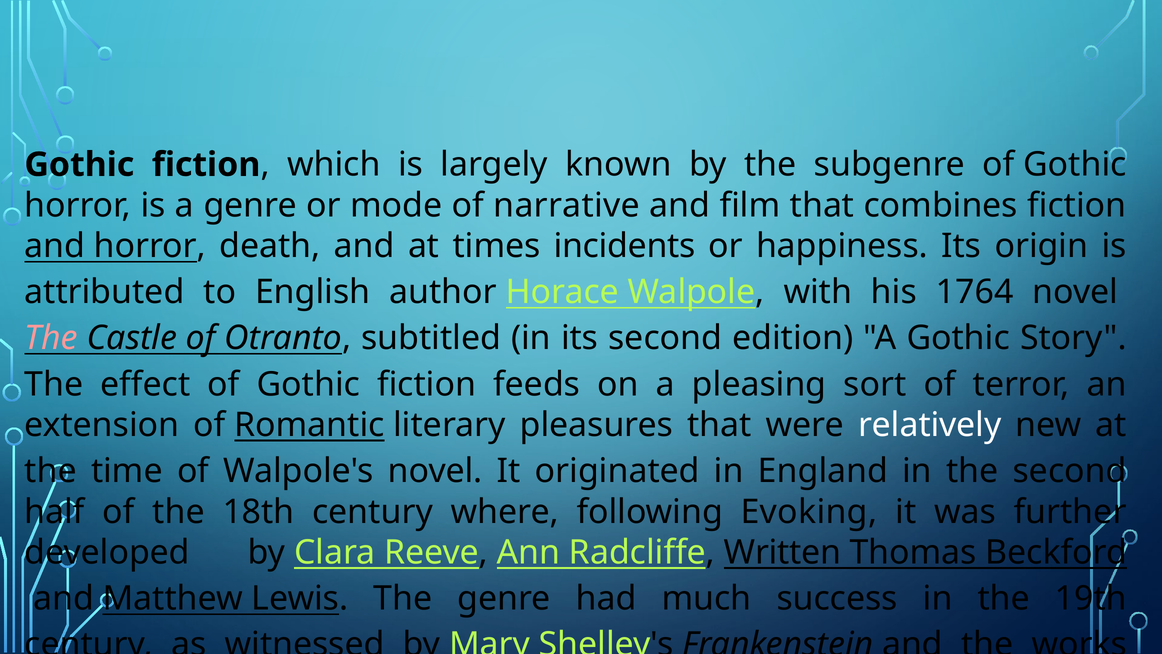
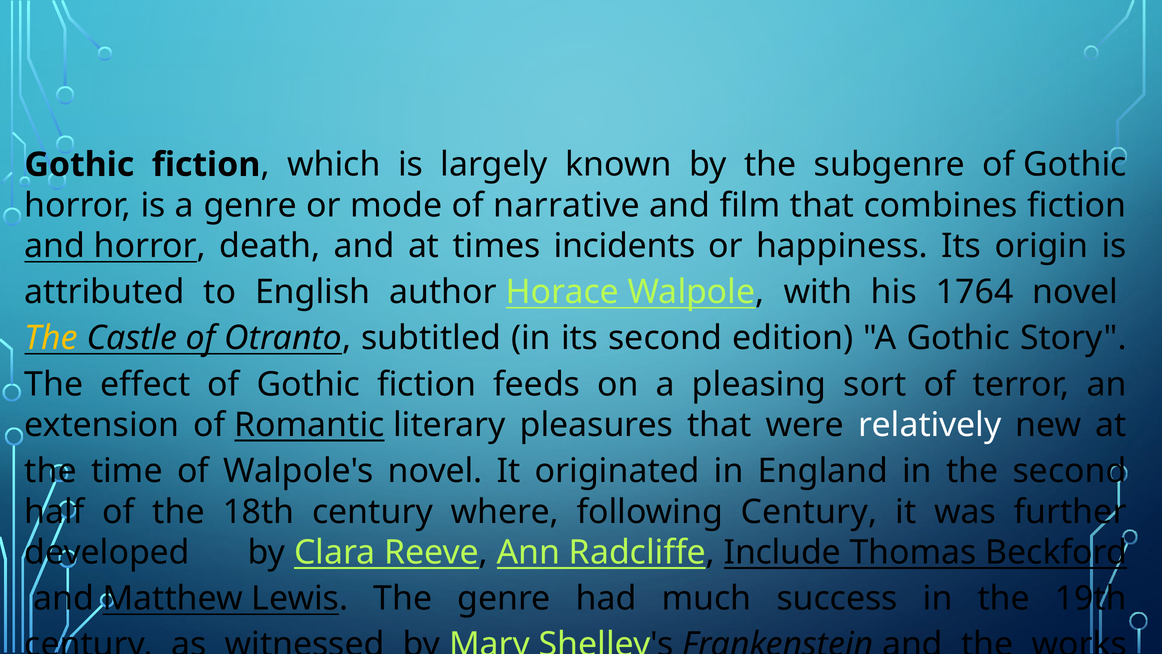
The colour: pink -> yellow (51, 338)
following Evoking: Evoking -> Century (809, 512)
Written: Written -> Include (782, 552)
